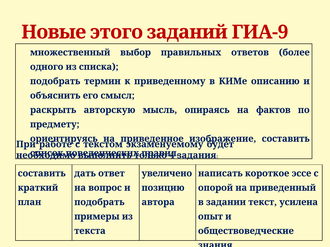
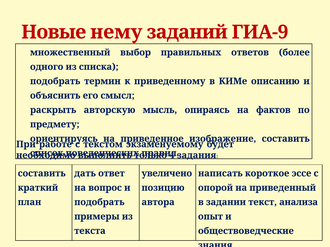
этого: этого -> нему (116, 32)
усилена: усилена -> анализа (299, 203)
